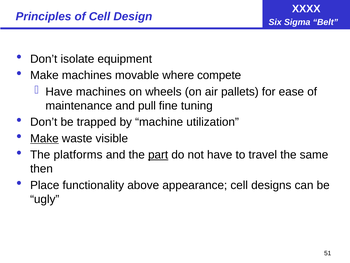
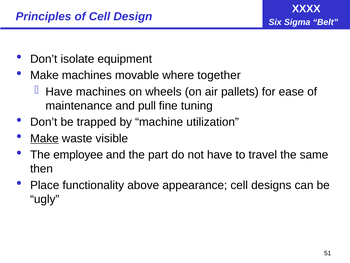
compete: compete -> together (219, 75)
platforms: platforms -> employee (78, 155)
part underline: present -> none (158, 155)
